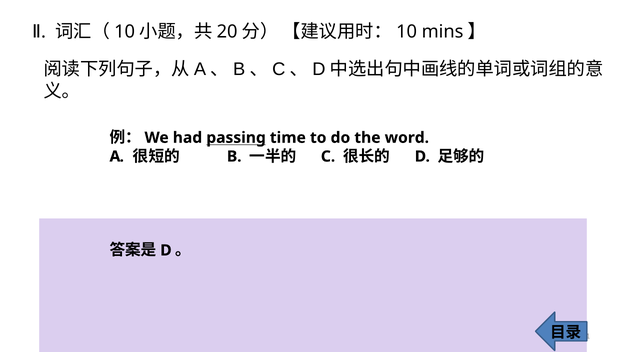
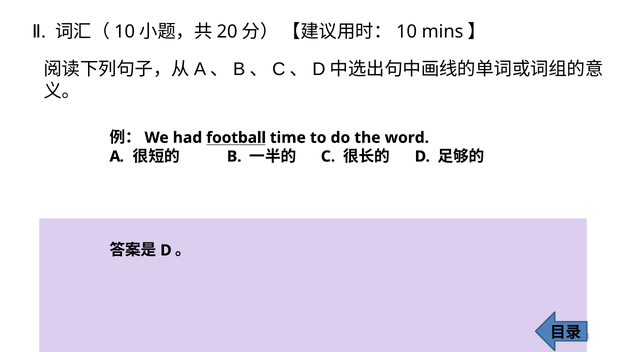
passing: passing -> football (236, 138)
